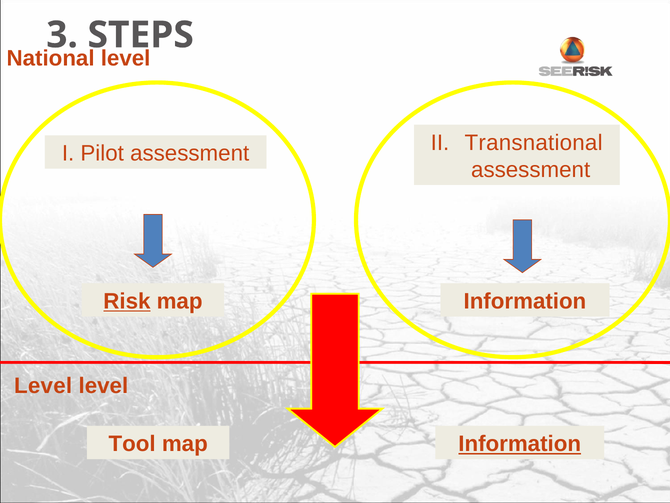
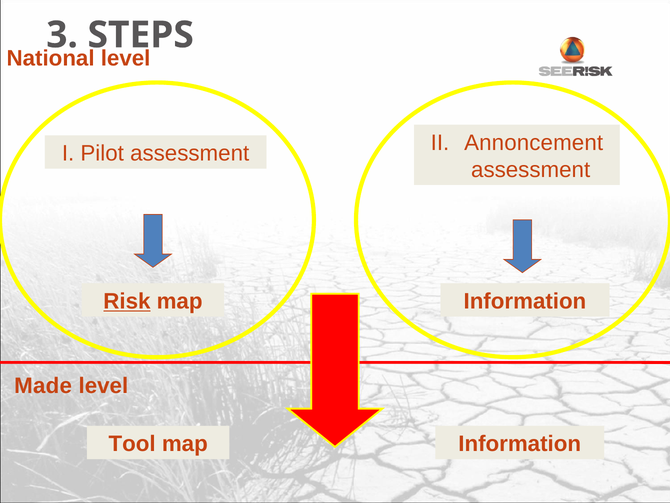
Transnational: Transnational -> Annoncement (534, 143)
Level: Level -> Made (43, 386)
Information underline: present -> none (520, 444)
